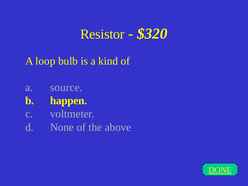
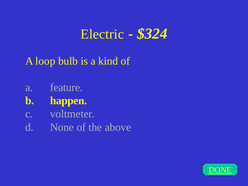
Resistor: Resistor -> Electric (102, 34)
$320: $320 -> $324 (152, 34)
source: source -> feature (66, 87)
